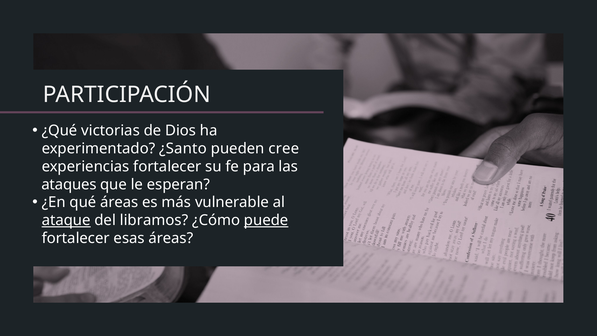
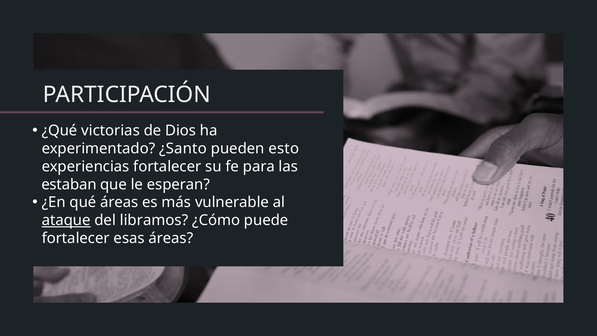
cree: cree -> esto (284, 149)
ataques: ataques -> estaban (69, 184)
puede underline: present -> none (266, 220)
